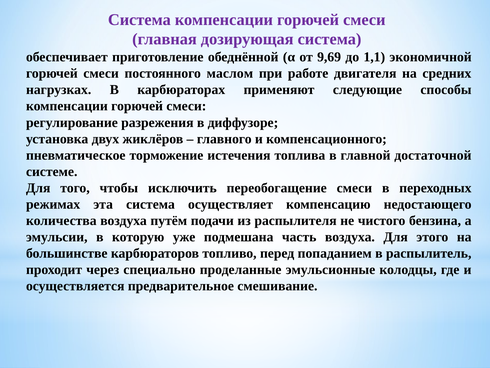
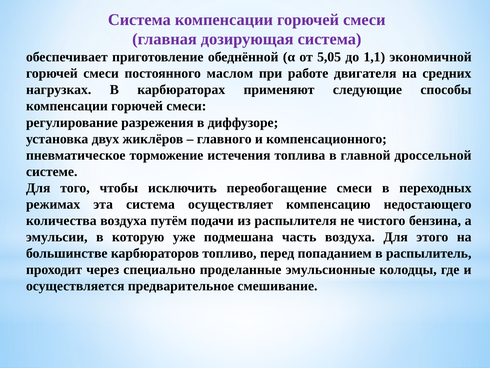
9,69: 9,69 -> 5,05 (329, 57)
достаточной: достаточной -> дроссельной (433, 155)
